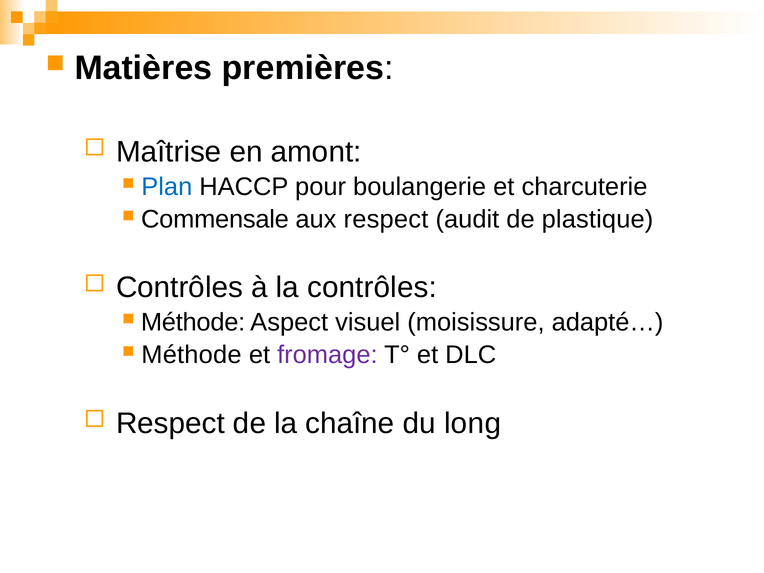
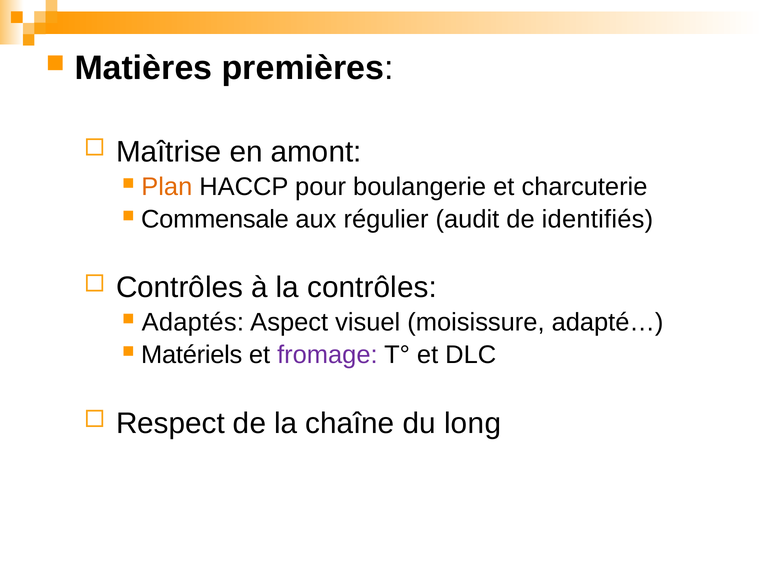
Plan colour: blue -> orange (167, 187)
aux respect: respect -> régulier (386, 219)
plastique: plastique -> identifiés (597, 219)
Méthode: Méthode -> Adaptés (193, 322)
Méthode: Méthode -> Matériels (192, 355)
